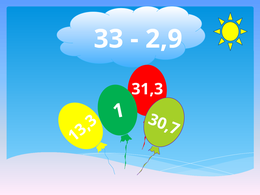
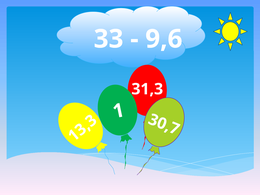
2,9: 2,9 -> 9,6 (164, 39)
